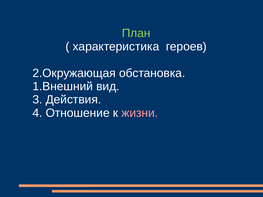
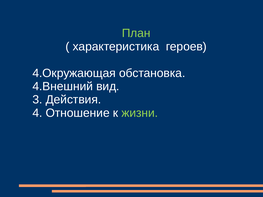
2.Окружающая: 2.Окружающая -> 4.Окружающая (74, 73)
1.Внешний: 1.Внешний -> 4.Внешний (63, 86)
жизни colour: pink -> light green (140, 113)
